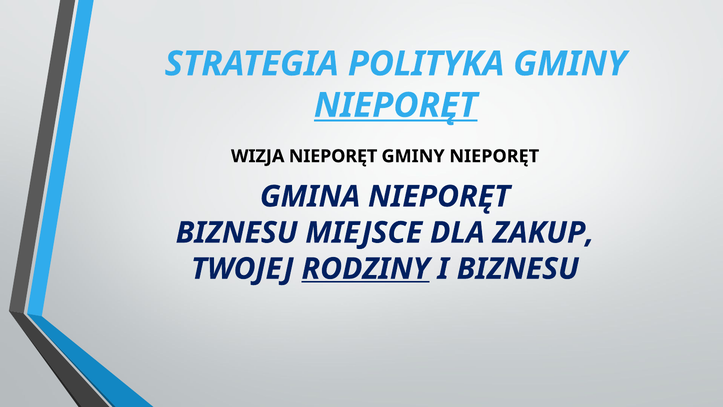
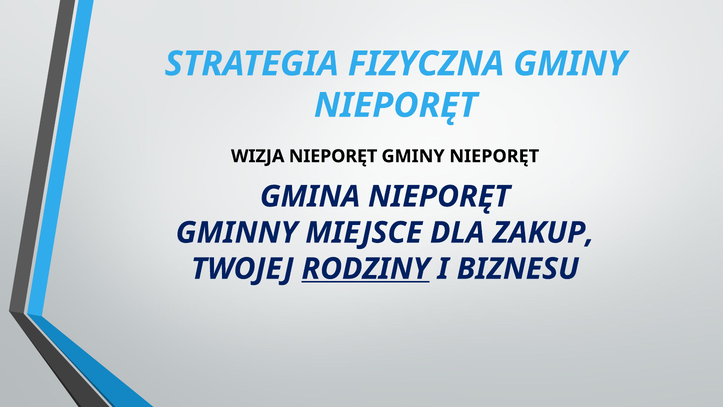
POLITYKA: POLITYKA -> FIZYCZNA (426, 64)
NIEPORĘT underline: present -> none (396, 105)
BIZNESU: BIZNESU -> GMINNY (237, 233)
